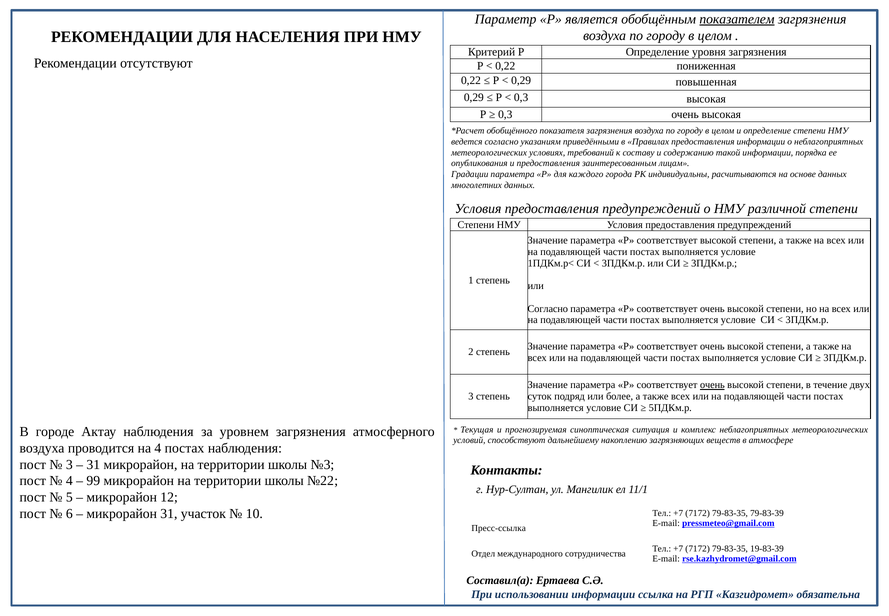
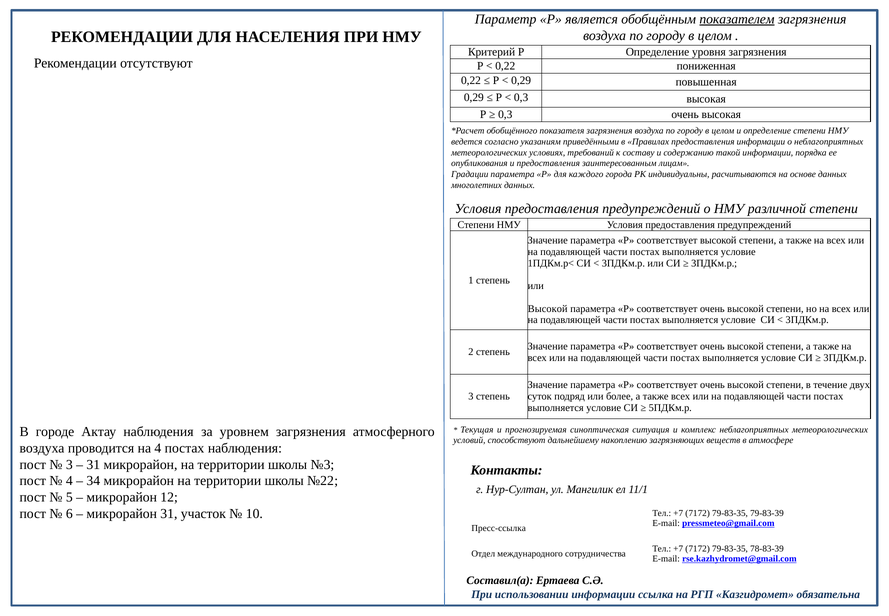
Согласно: Согласно -> Высокой (548, 308)
очень underline: present -> none (712, 385)
99: 99 -> 34 (93, 481)
19-83-39: 19-83-39 -> 78-83-39 (767, 548)
